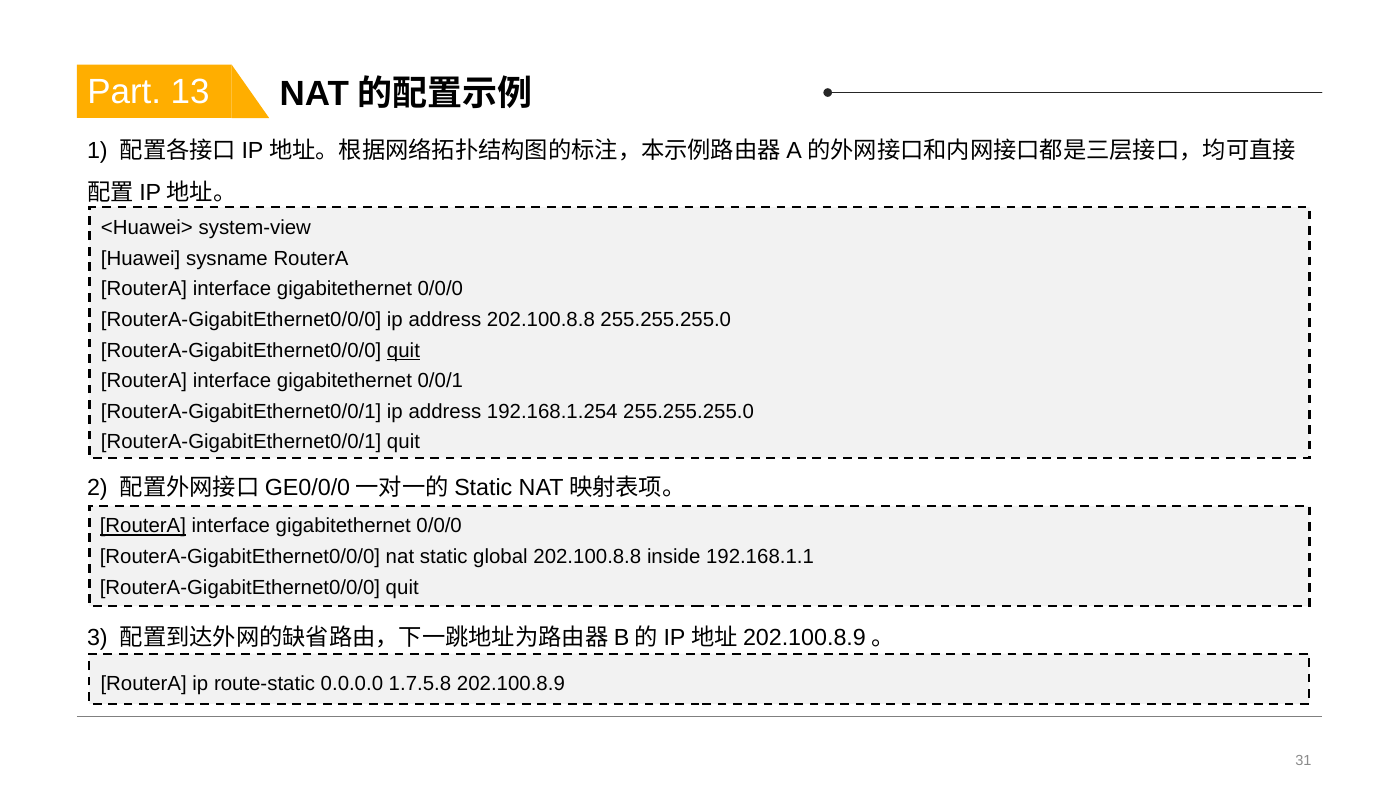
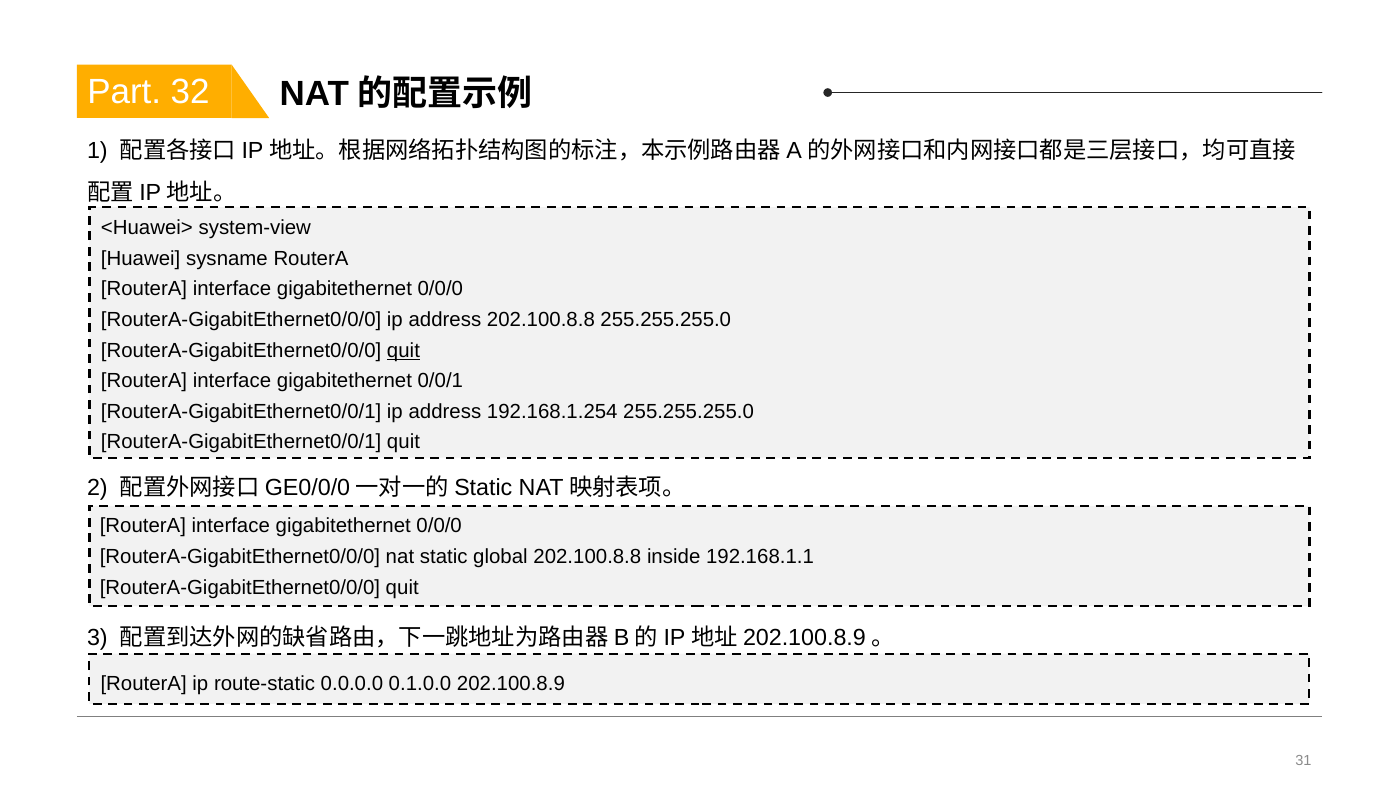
13: 13 -> 32 (190, 92)
RouterA underline: present -> none (143, 526)
1.7.5.8: 1.7.5.8 -> 0.1.0.0 (420, 683)
